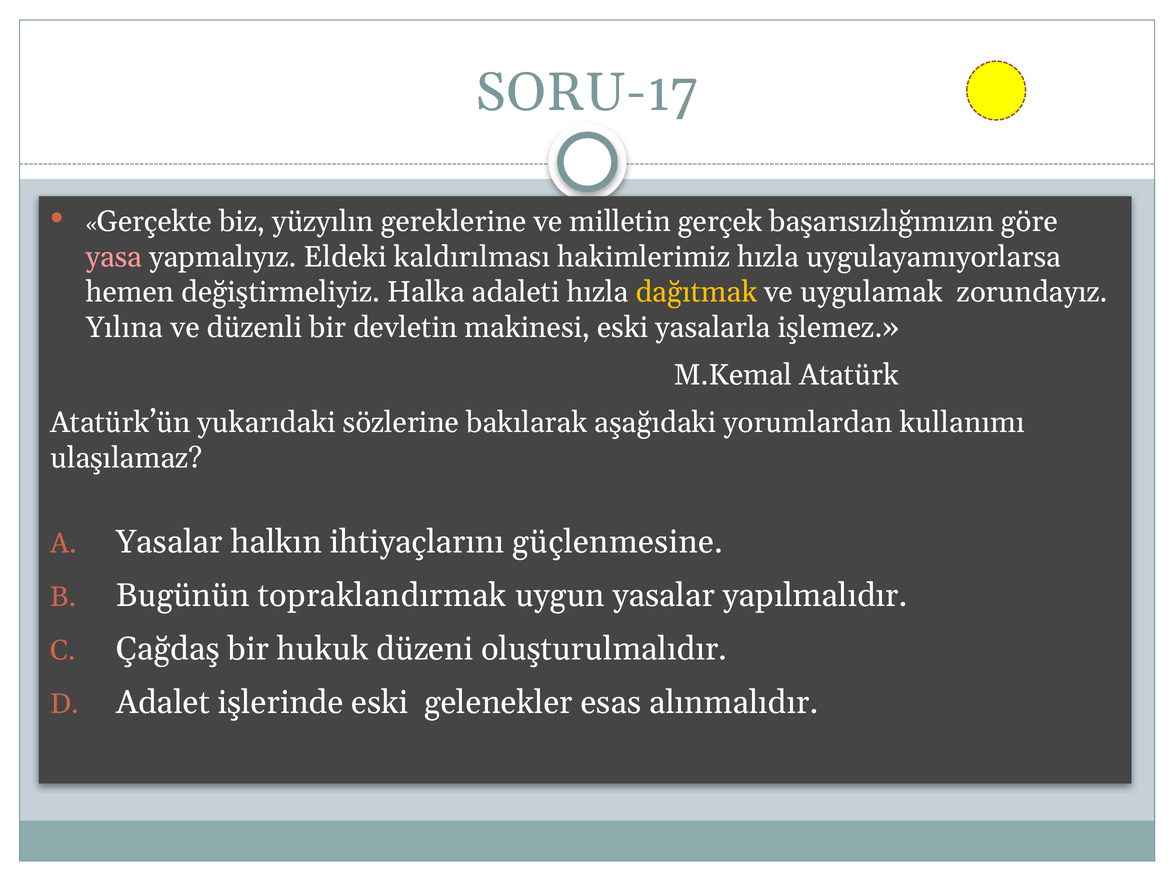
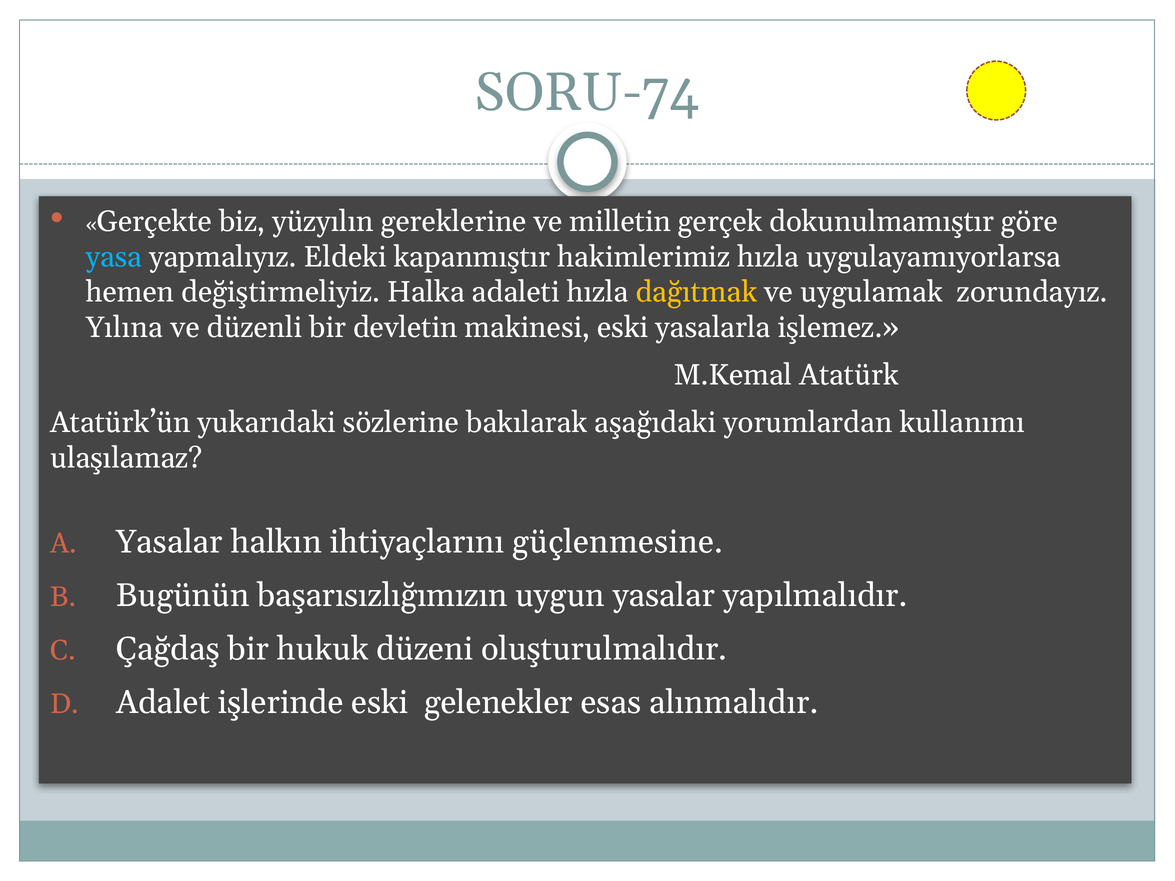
SORU-17: SORU-17 -> SORU-74 (587, 93)
başarısızlığımızın: başarısızlığımızın -> dokunulmamıştır (882, 222)
yasa colour: pink -> light blue (114, 257)
kaldırılması: kaldırılması -> kapanmıştır (472, 257)
topraklandırmak: topraklandırmak -> başarısızlığımızın (382, 596)
